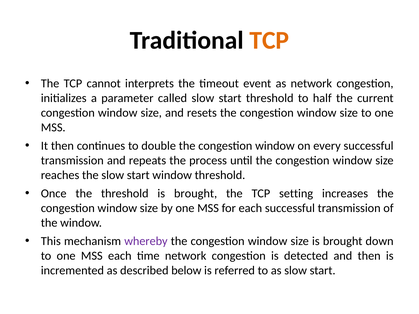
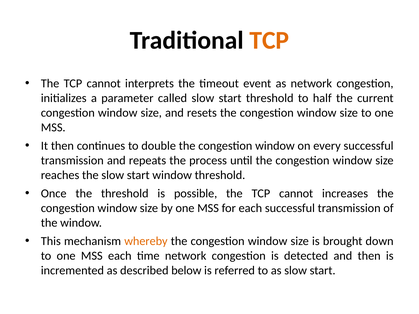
threshold is brought: brought -> possible (196, 194)
setting: setting -> cannot (296, 194)
whereby colour: purple -> orange (146, 241)
